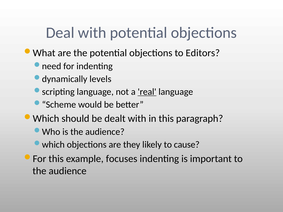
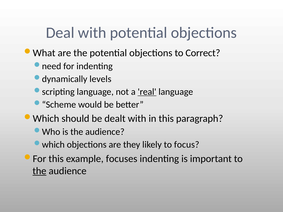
Editors: Editors -> Correct (203, 53)
cause: cause -> focus (187, 145)
the underline: none -> present (39, 171)
